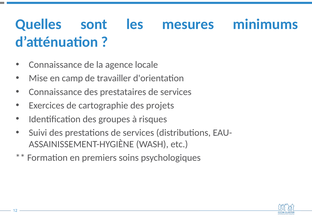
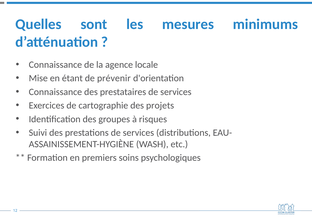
camp: camp -> étant (72, 79)
travailler: travailler -> prévenir (114, 79)
